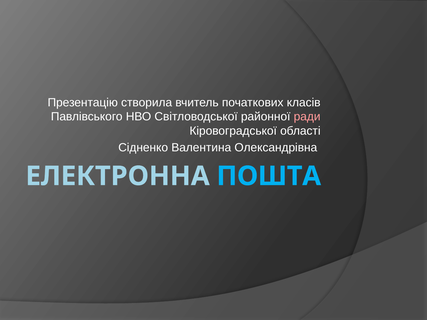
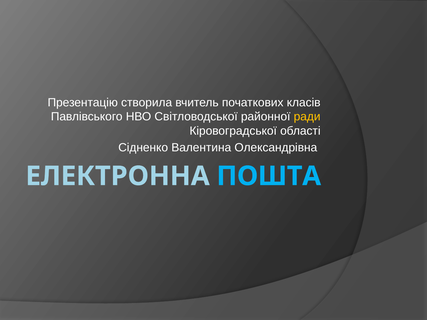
ради colour: pink -> yellow (307, 117)
